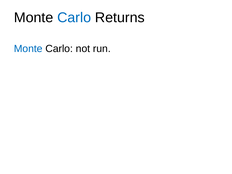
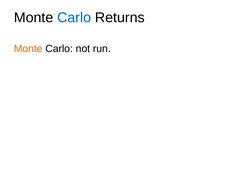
Monte colour: blue -> orange (28, 49)
